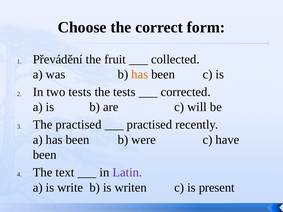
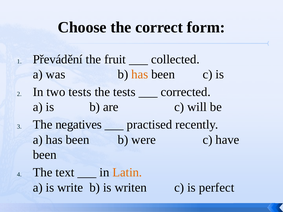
The practised: practised -> negatives (79, 125)
Latin colour: purple -> orange (127, 173)
present: present -> perfect (217, 188)
